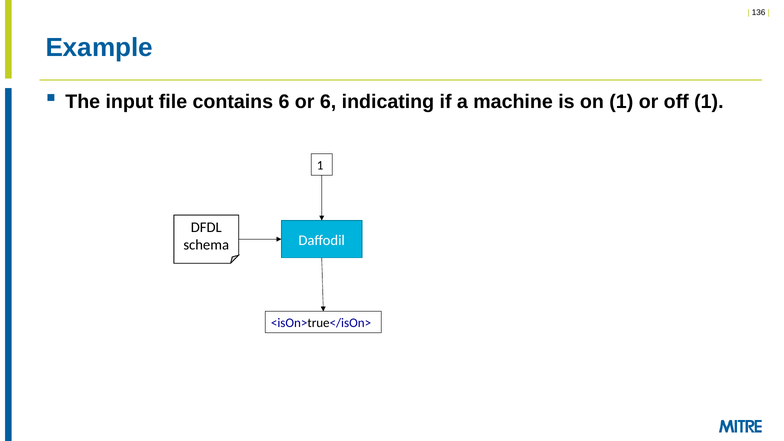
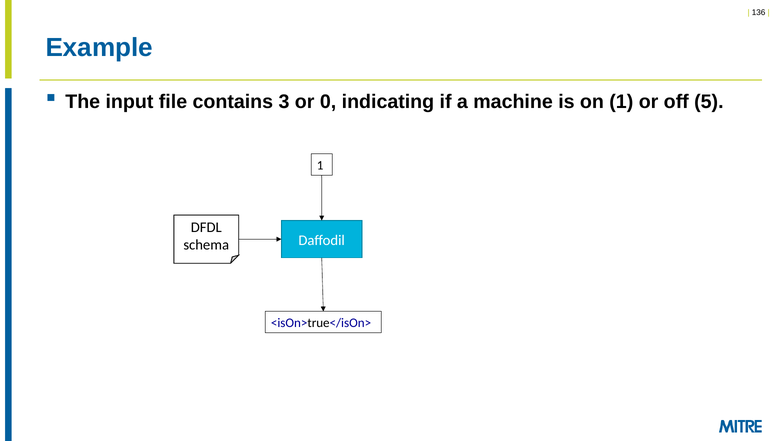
contains 6: 6 -> 3 (284, 102)
or 6: 6 -> 0 (328, 102)
off 1: 1 -> 5 (709, 102)
